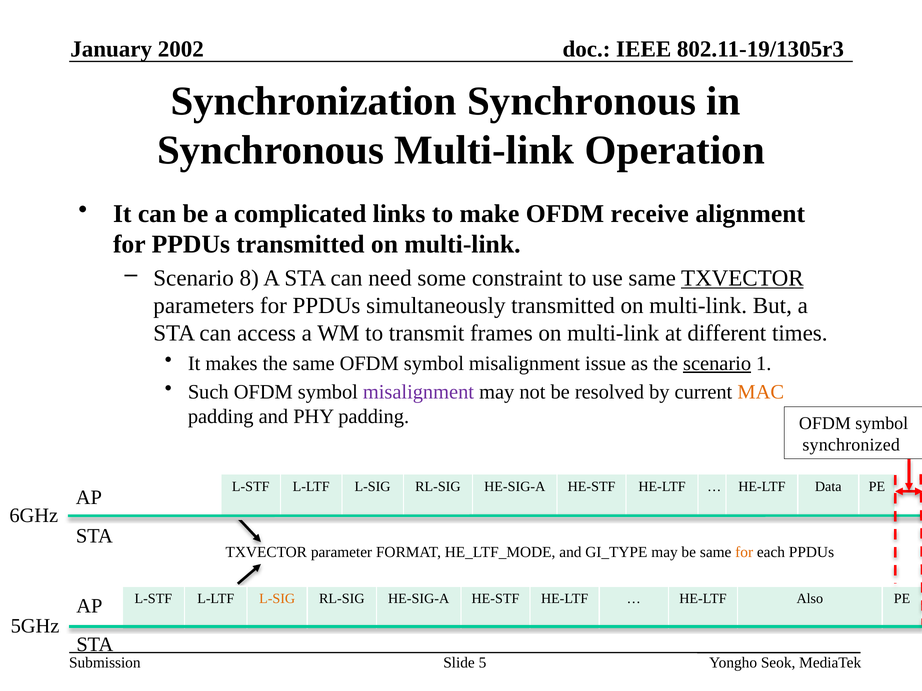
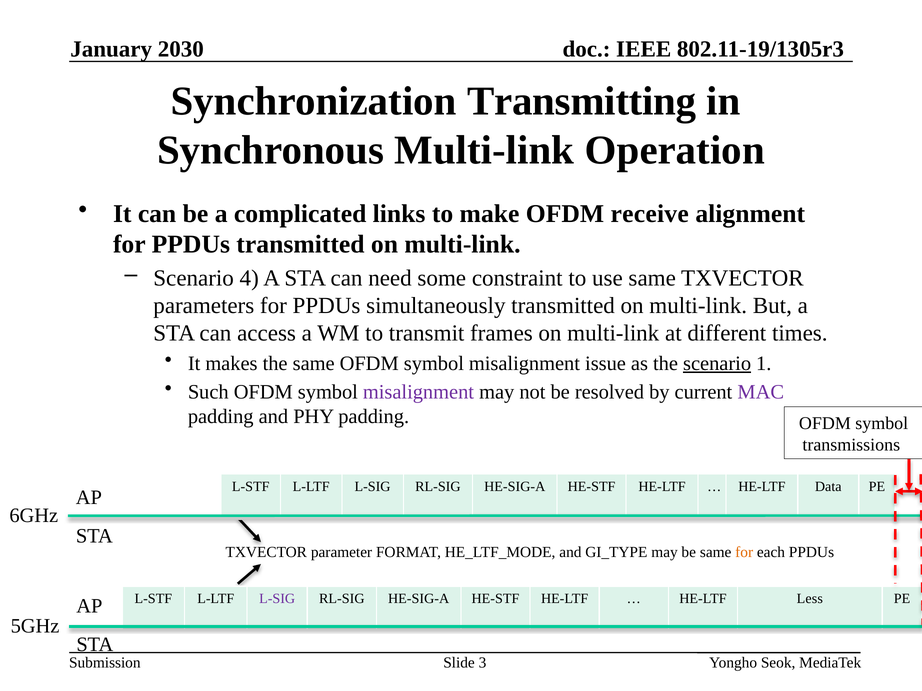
2002: 2002 -> 2030 (181, 49)
Synchronization Synchronous: Synchronous -> Transmitting (582, 101)
8: 8 -> 4 (249, 278)
TXVECTOR underline: present -> none (742, 278)
MAC colour: orange -> purple (761, 392)
synchronized: synchronized -> transmissions (851, 445)
L-SIG colour: orange -> purple (277, 599)
Also: Also -> Less (810, 599)
5: 5 -> 3 (482, 663)
